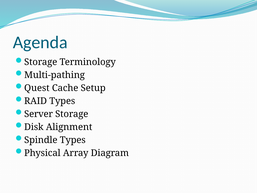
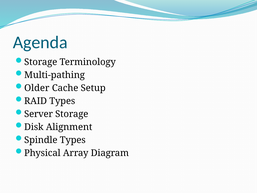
Quest: Quest -> Older (37, 88)
